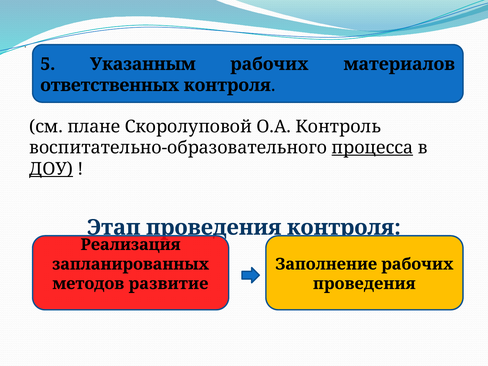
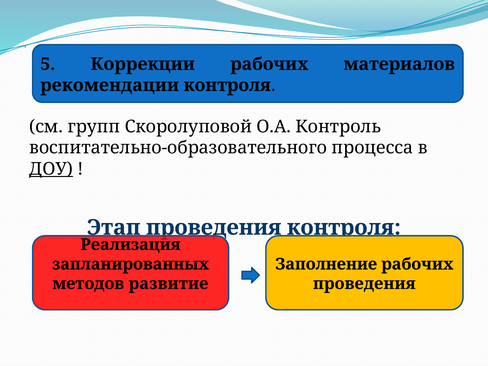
Указанным: Указанным -> Коррекции (143, 64)
ответственных: ответственных -> рекомендации (110, 85)
плане: плане -> групп (94, 127)
процесса underline: present -> none (372, 148)
